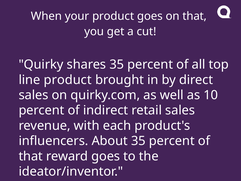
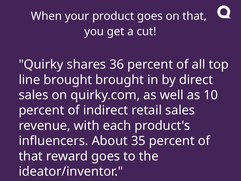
shares 35: 35 -> 36 (117, 64)
line product: product -> brought (68, 80)
